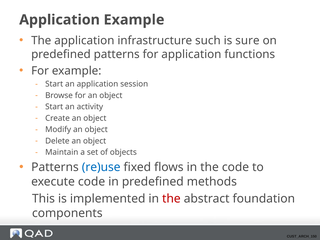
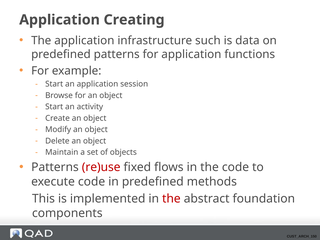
Application Example: Example -> Creating (134, 20)
sure: sure -> data (247, 41)
re)use colour: blue -> red (101, 167)
